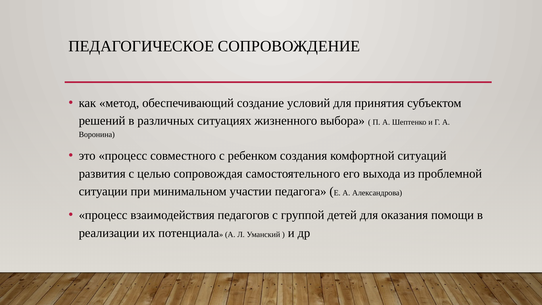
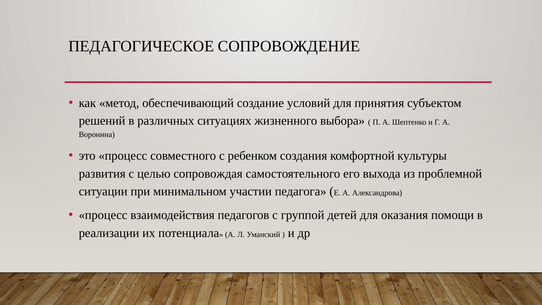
ситуаций: ситуаций -> культуры (422, 156)
